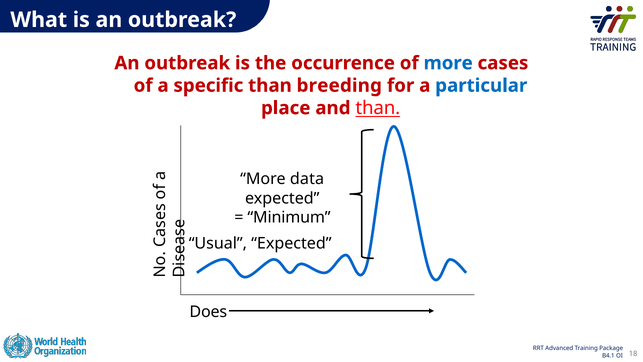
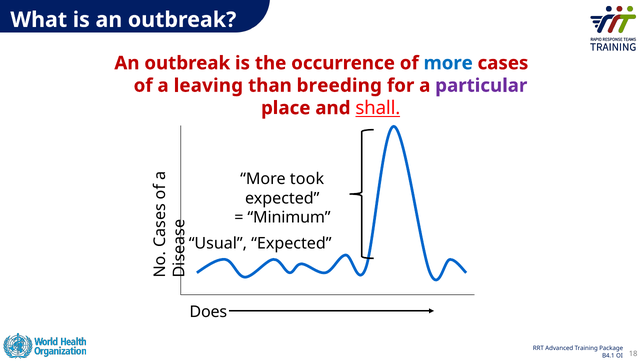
specific: specific -> leaving (208, 85)
particular colour: blue -> purple (481, 85)
and than: than -> shall (378, 108)
data: data -> took (307, 179)
